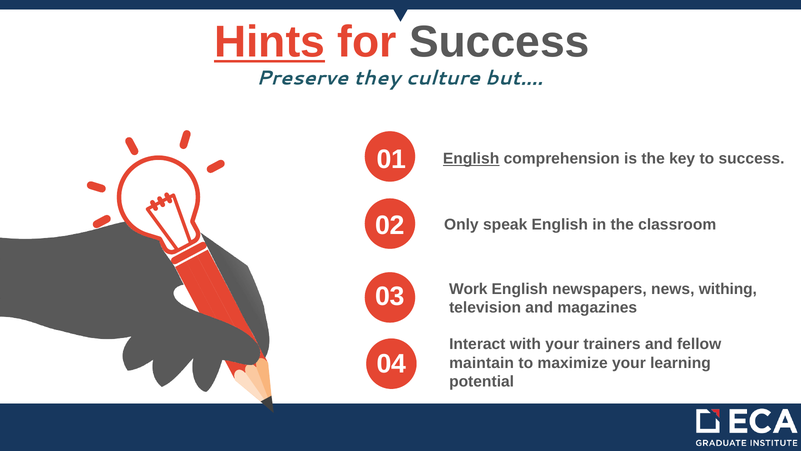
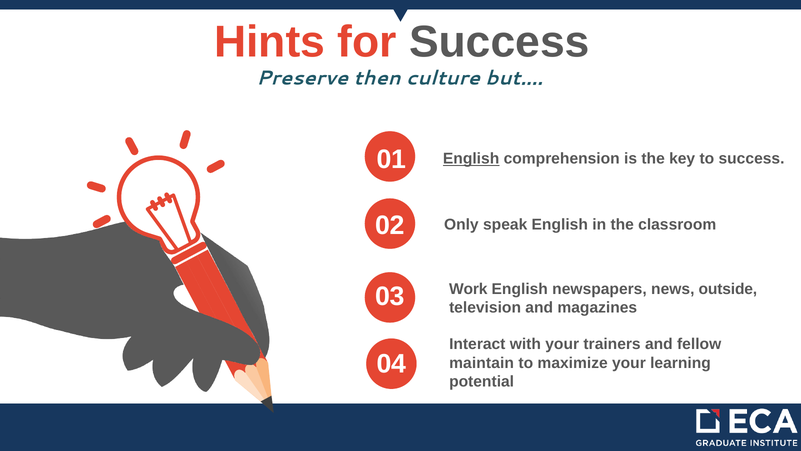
Hints underline: present -> none (270, 42)
they: they -> then (377, 78)
withing: withing -> outside (728, 289)
